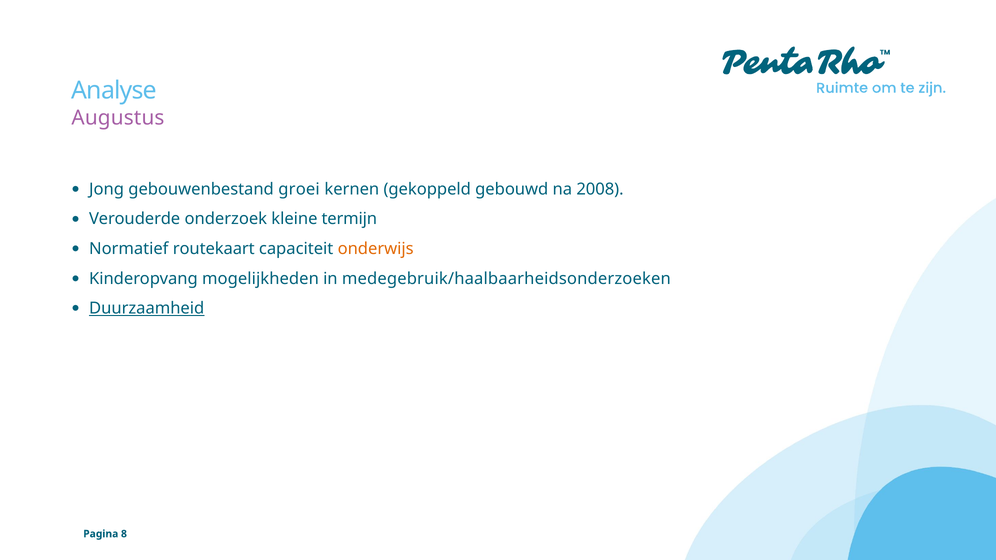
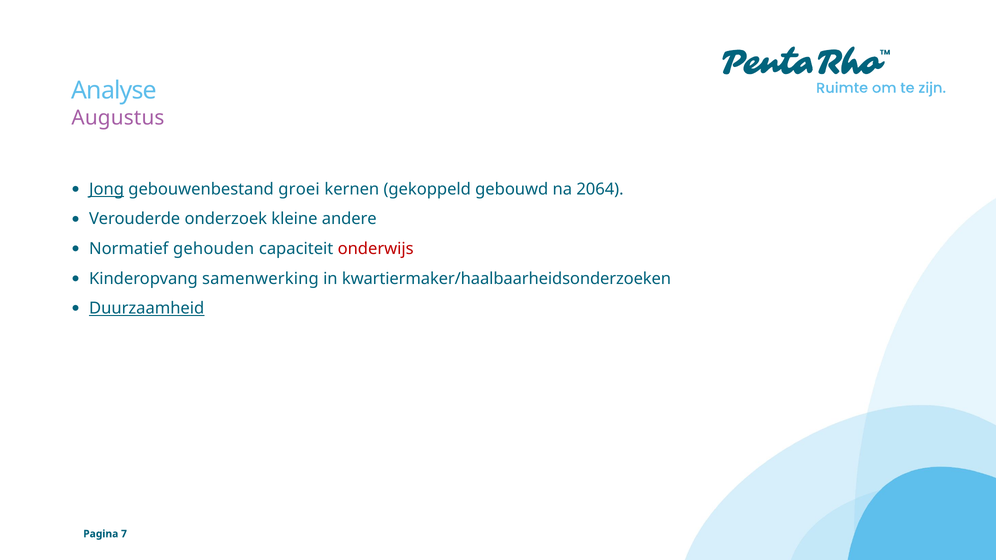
Jong underline: none -> present (107, 189)
2008: 2008 -> 2064 (600, 189)
termijn: termijn -> andere (349, 219)
routekaart: routekaart -> gehouden (214, 249)
onderwijs colour: orange -> red (376, 249)
mogelijkheden: mogelijkheden -> samenwerking (260, 279)
medegebruik/haalbaarheidsonderzoeken: medegebruik/haalbaarheidsonderzoeken -> kwartiermaker/haalbaarheidsonderzoeken (506, 279)
8: 8 -> 7 (124, 534)
